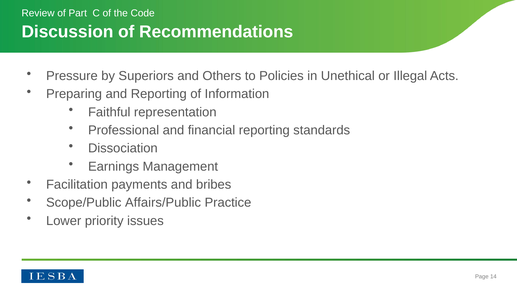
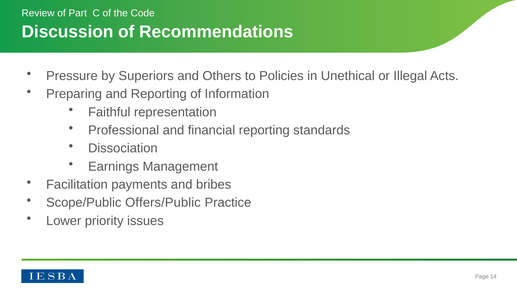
Affairs/Public: Affairs/Public -> Offers/Public (163, 203)
